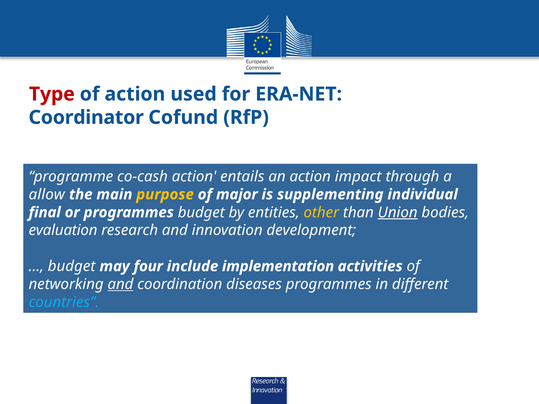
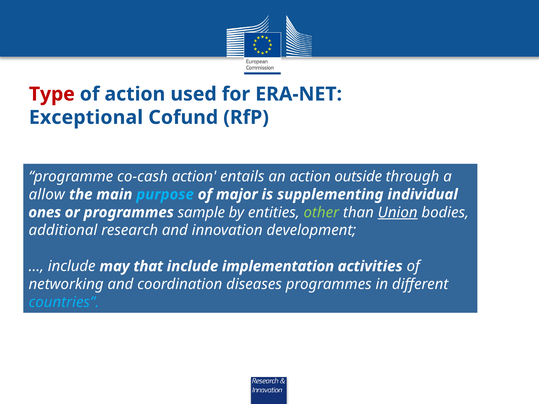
Coordinator: Coordinator -> Exceptional (86, 118)
impact: impact -> outside (358, 177)
purpose colour: yellow -> light blue (165, 195)
final: final -> ones (45, 213)
programmes budget: budget -> sample (201, 213)
other colour: yellow -> light green (321, 213)
evaluation: evaluation -> additional (63, 231)
budget: budget -> include (72, 266)
four: four -> that (148, 266)
and underline: present -> none (120, 284)
